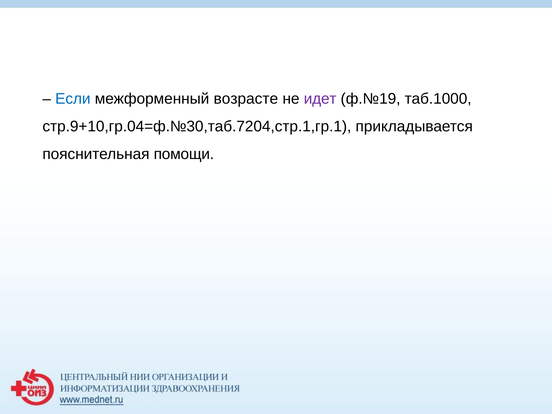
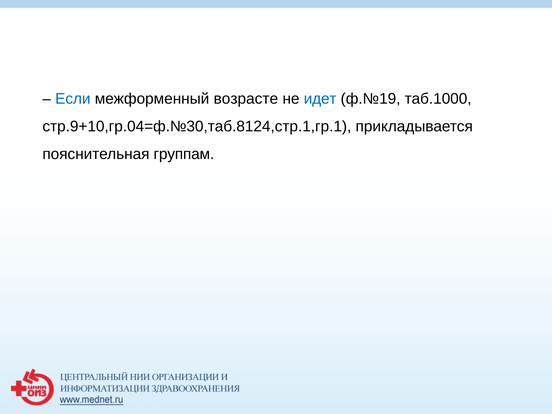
идет colour: purple -> blue (320, 99)
стр.9+10,гр.04=ф.№30,таб.7204,стр.1,гр.1: стр.9+10,гр.04=ф.№30,таб.7204,стр.1,гр.1 -> стр.9+10,гр.04=ф.№30,таб.8124,стр.1,гр.1 (197, 126)
помощи: помощи -> группам (184, 154)
